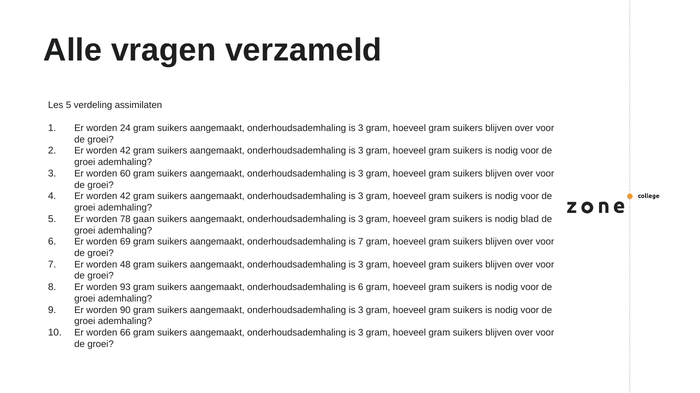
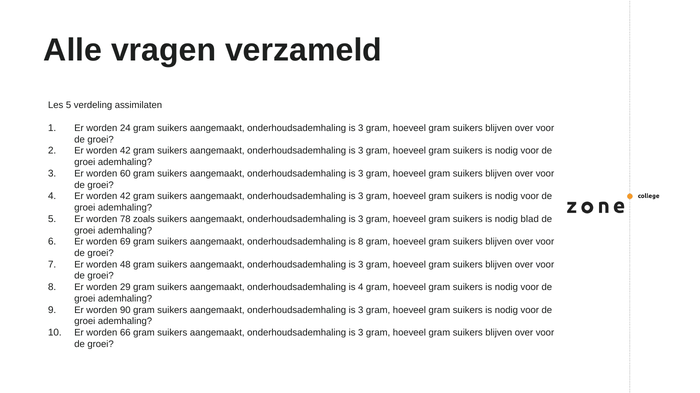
gaan: gaan -> zoals (144, 219)
is 7: 7 -> 8 (361, 242)
93: 93 -> 29 (125, 288)
is 6: 6 -> 4 (361, 288)
